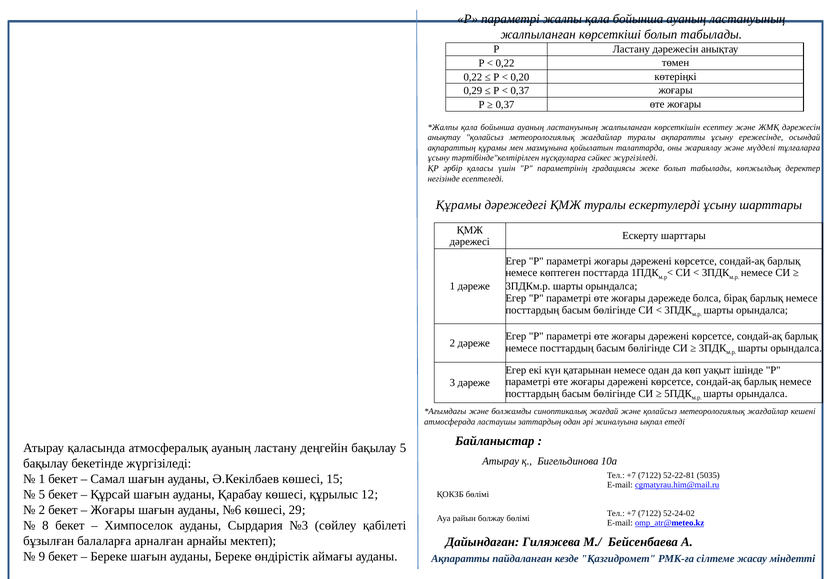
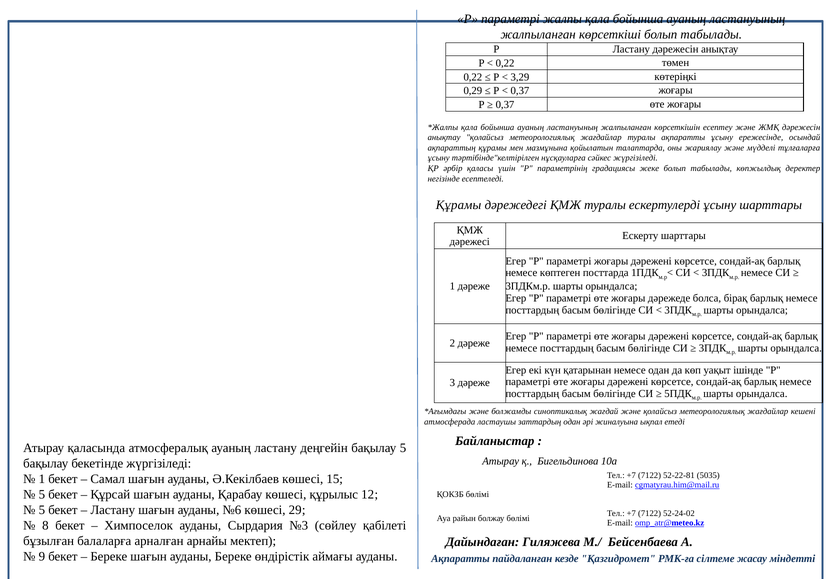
0,20: 0,20 -> 3,29 (520, 77)
2: 2 -> 5 (42, 510)
Жоғары: Жоғары -> Ластану (113, 510)
